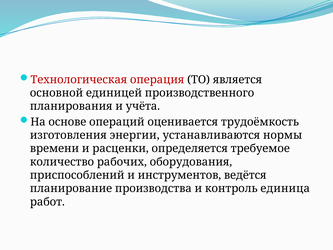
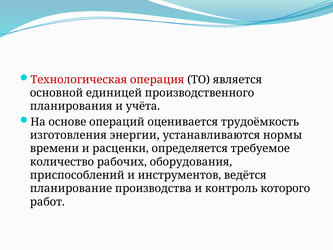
единица: единица -> которого (285, 188)
